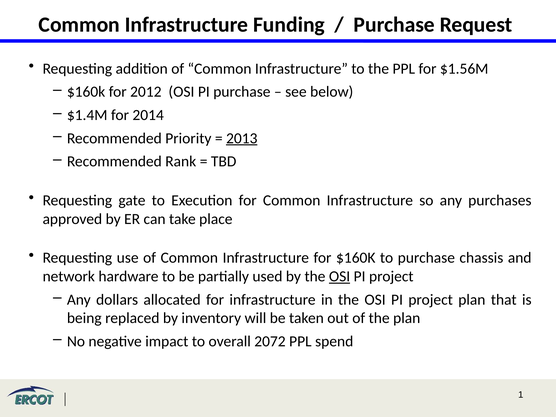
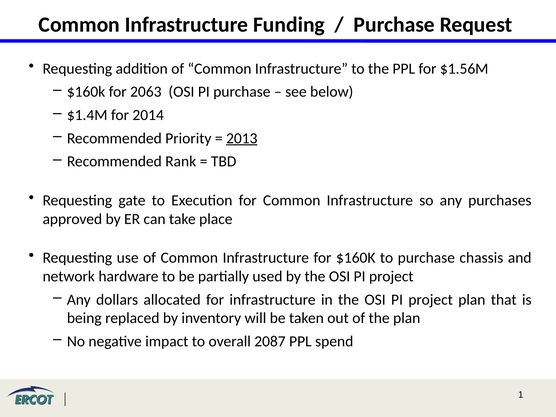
2012: 2012 -> 2063 (146, 92)
OSI underline: present -> none (340, 276)
2072: 2072 -> 2087 (270, 341)
